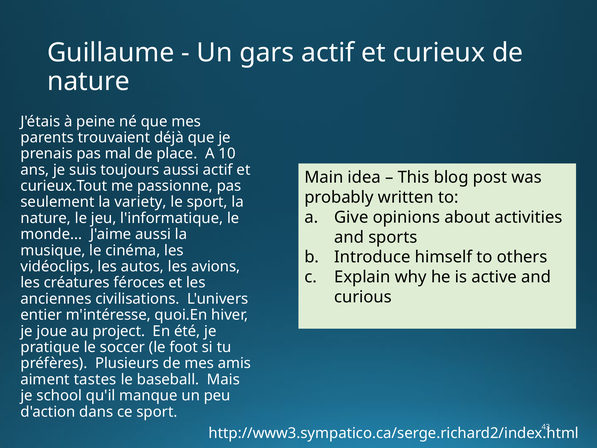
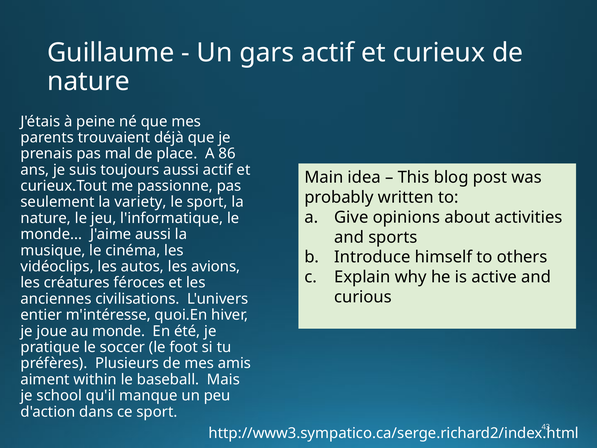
10: 10 -> 86 (227, 154)
au project: project -> monde (119, 331)
tastes: tastes -> within (95, 379)
